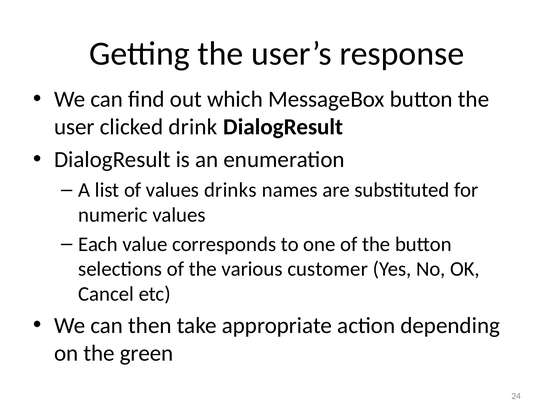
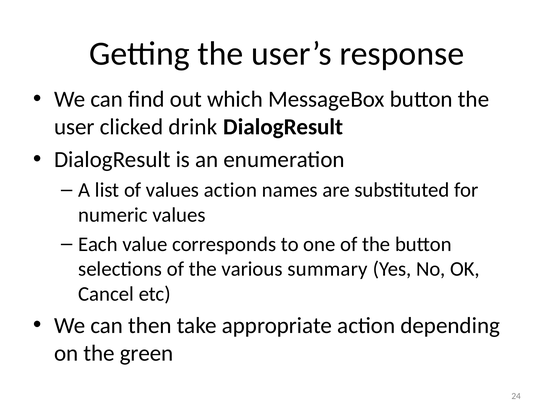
values drinks: drinks -> action (230, 190)
customer: customer -> summary (328, 269)
